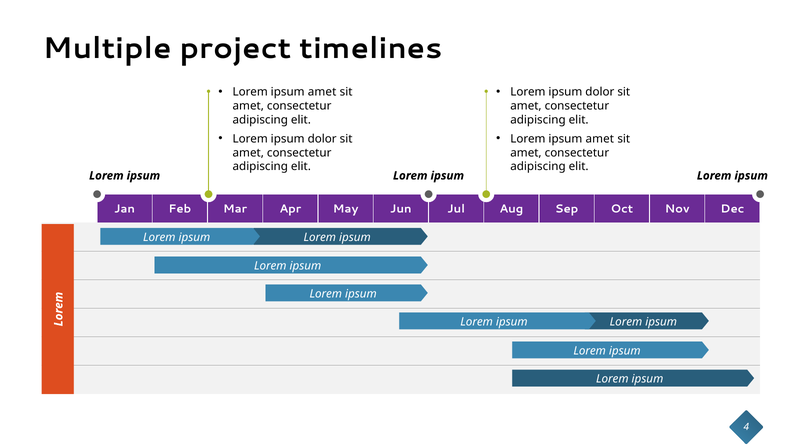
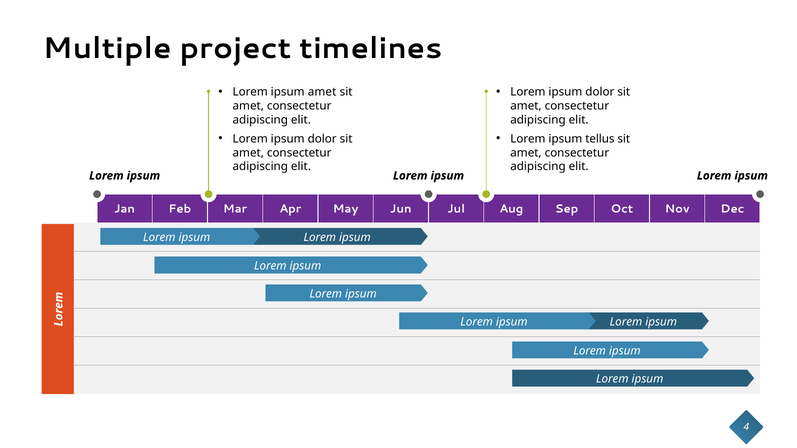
amet: amet -> tellus (600, 139)
